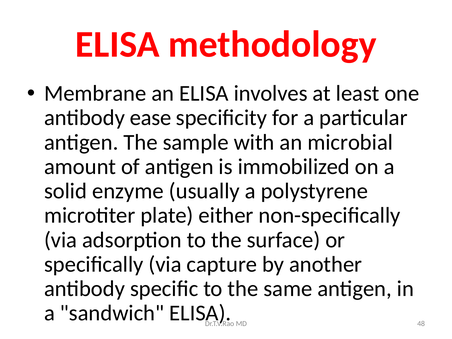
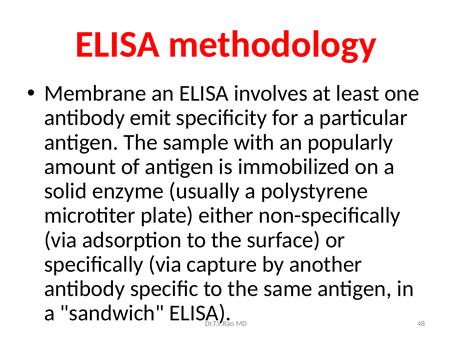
ease: ease -> emit (151, 118)
microbial: microbial -> popularly (350, 142)
